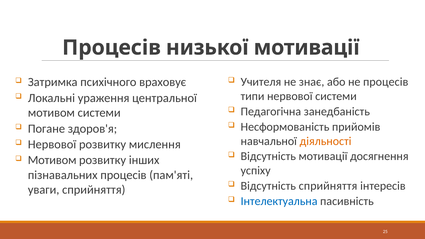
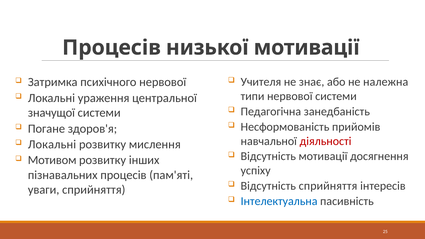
не процесів: процесів -> належна (386, 82)
психічного враховує: враховує -> нервової (163, 82)
мотивом: мотивом -> значущої (51, 113)
діяльності colour: orange -> red (326, 141)
Нервової: Нервової -> Локальні (52, 144)
